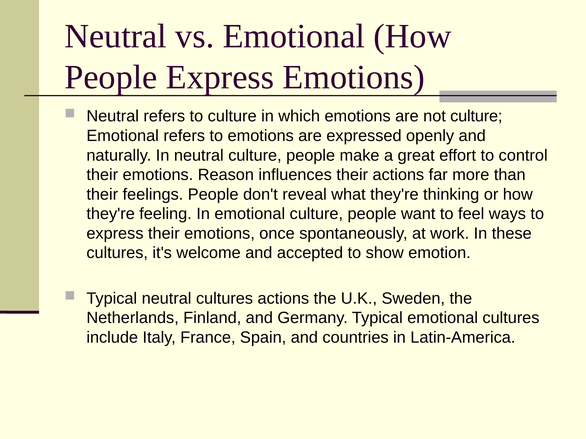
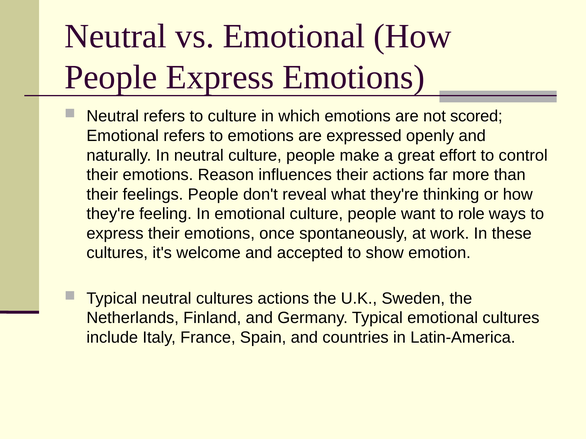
not culture: culture -> scored (476, 116)
feel: feel -> role (471, 214)
